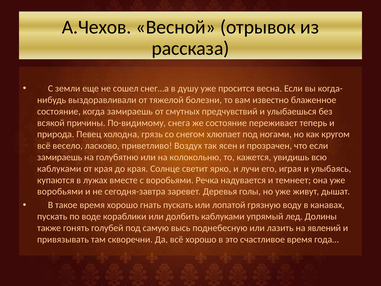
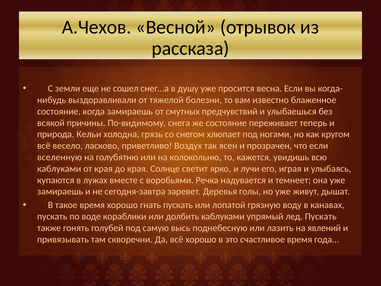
Певец: Певец -> Кельи (89, 134)
замираешь: замираешь -> вселенную (60, 157)
воробьями: воробьями -> замираешь (60, 191)
лед Долины: Долины -> Пускать (321, 216)
